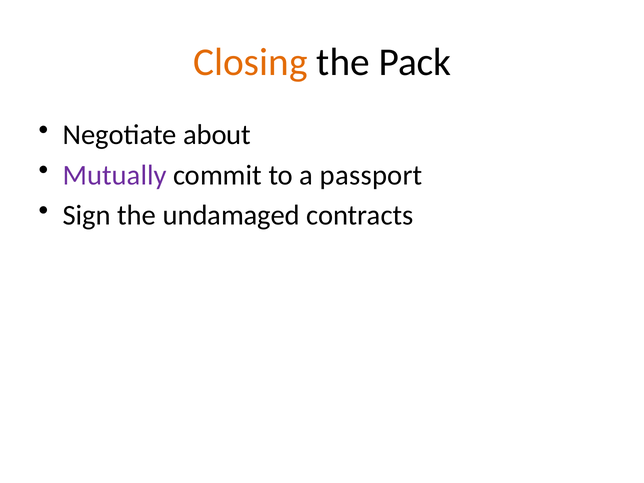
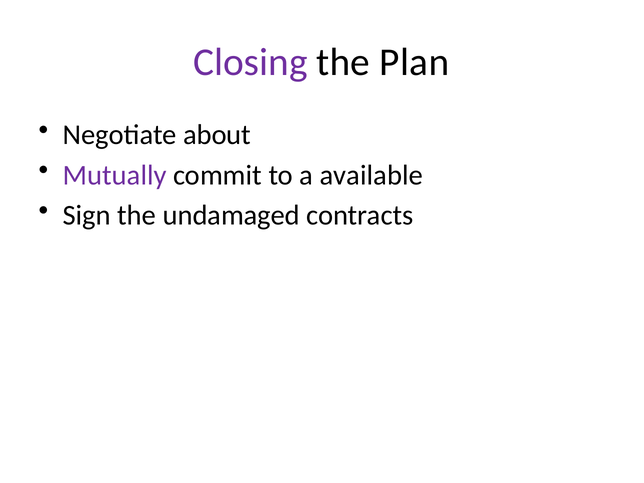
Closing colour: orange -> purple (250, 62)
Pack: Pack -> Plan (414, 62)
passport: passport -> available (371, 175)
